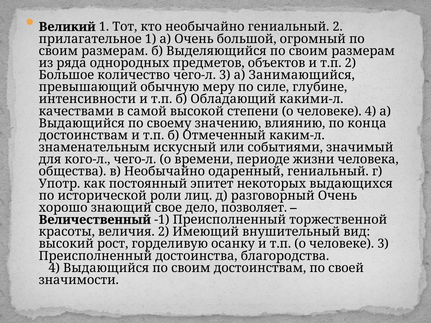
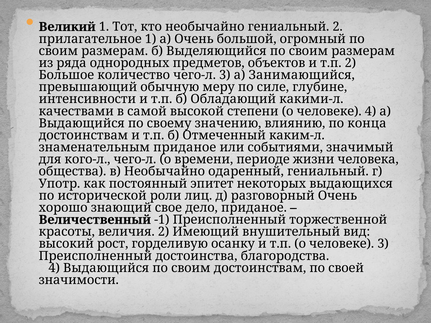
знаменательным искусный: искусный -> приданое (185, 148)
дело позволяет: позволяет -> приданое (254, 208)
